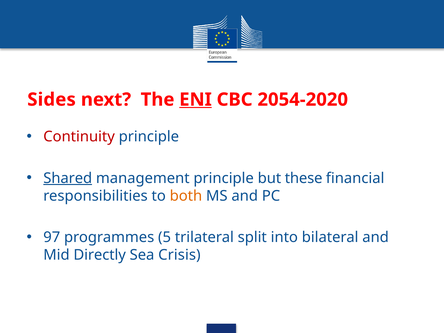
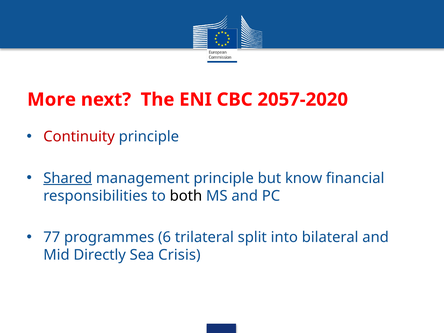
Sides: Sides -> More (52, 100)
ENI underline: present -> none (195, 100)
2054-2020: 2054-2020 -> 2057-2020 (303, 100)
these: these -> know (304, 178)
both colour: orange -> black (186, 196)
97: 97 -> 77 (52, 237)
5: 5 -> 6 (165, 237)
